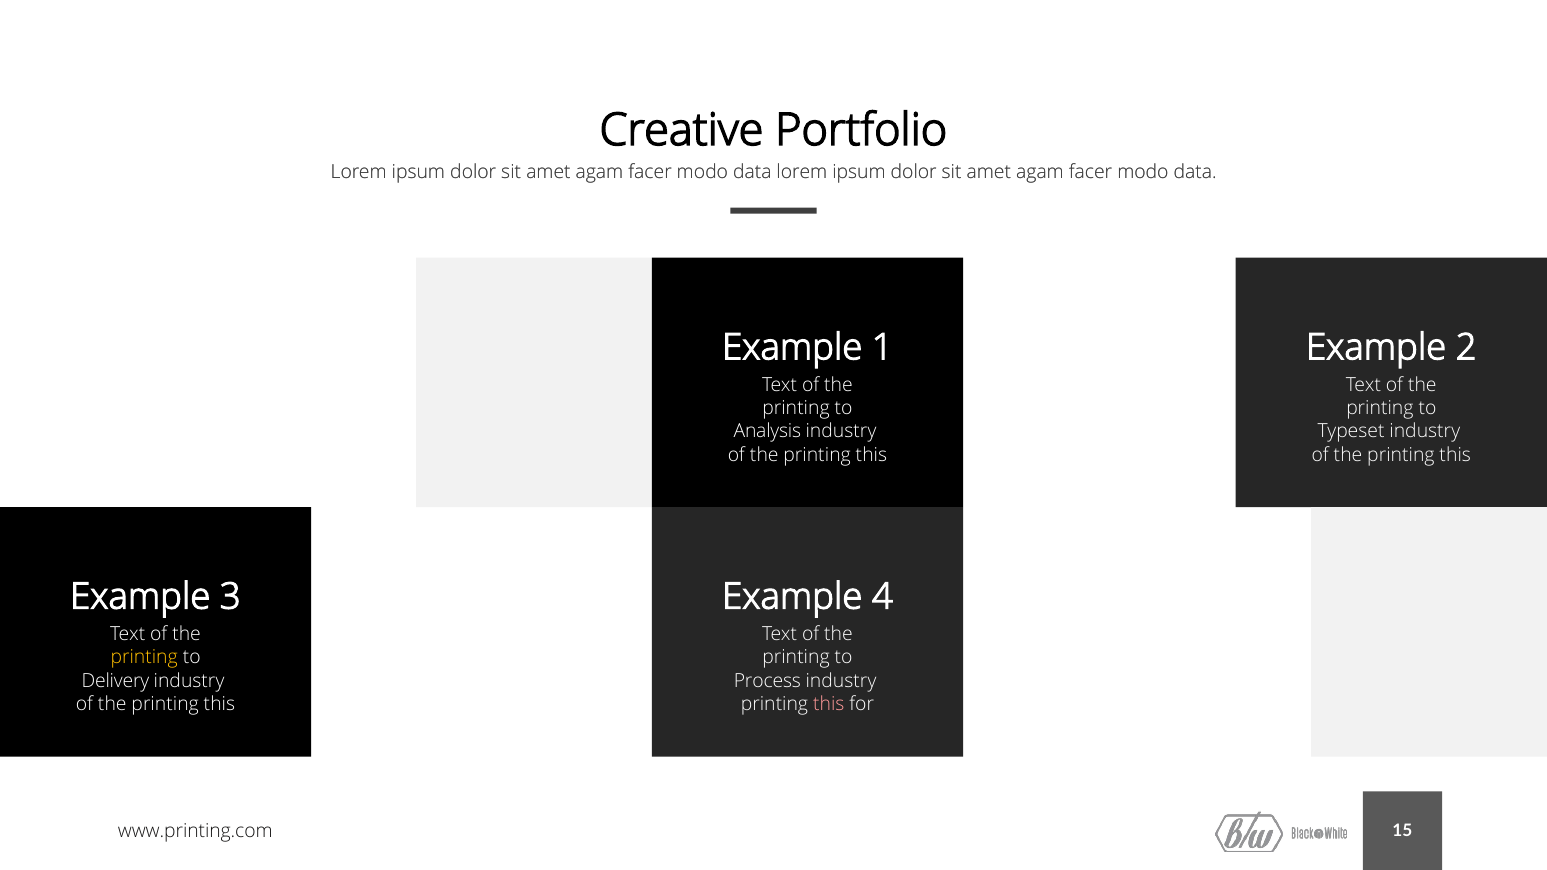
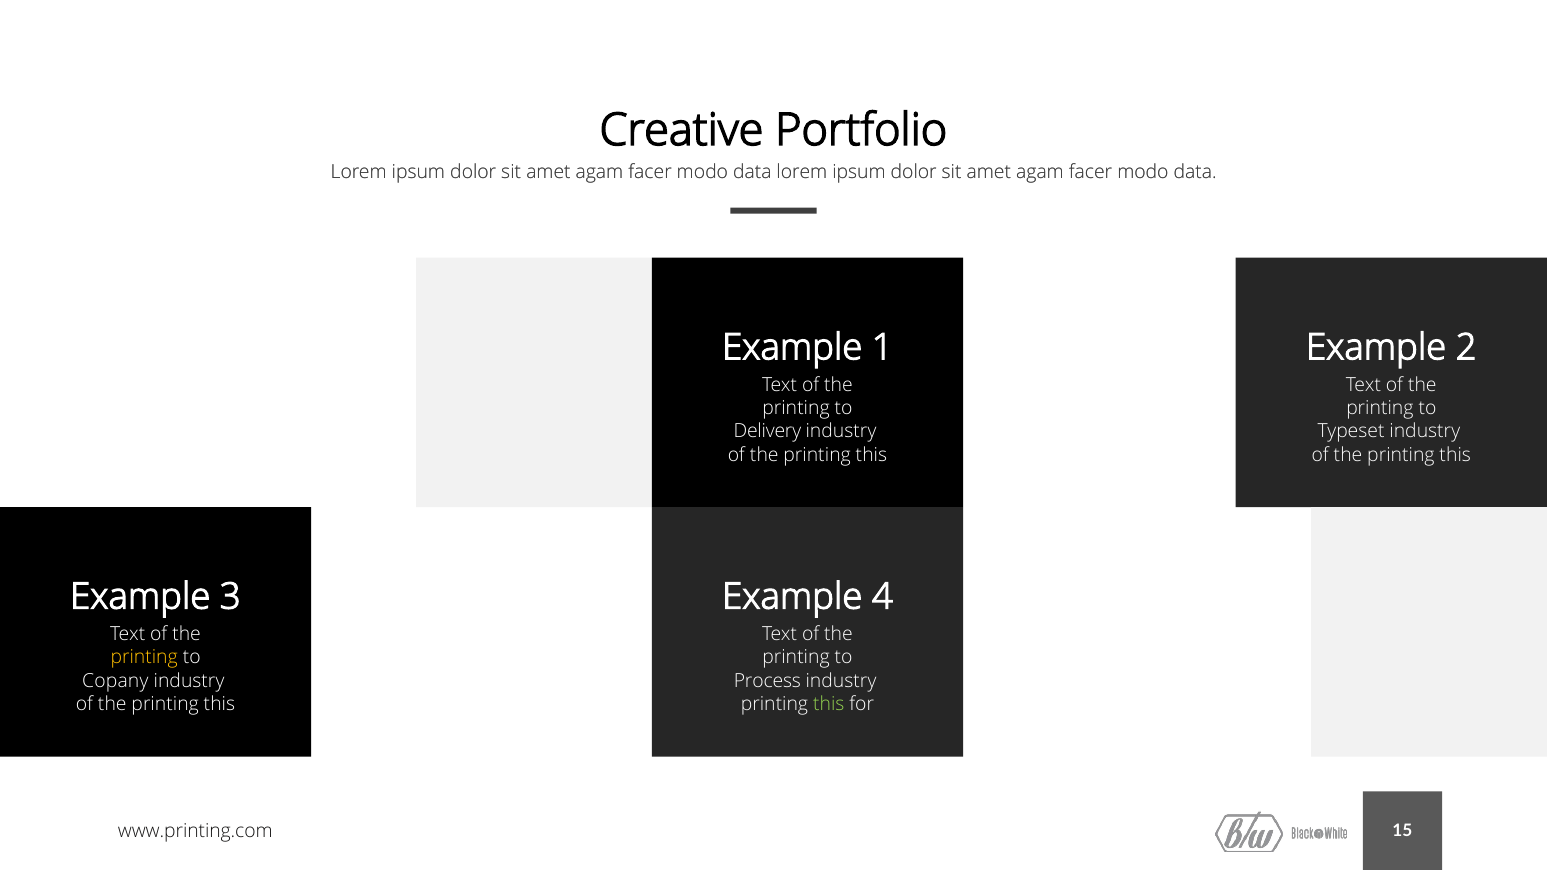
Analysis: Analysis -> Delivery (767, 432)
Delivery: Delivery -> Copany (115, 681)
this colour: pink -> light green (829, 704)
